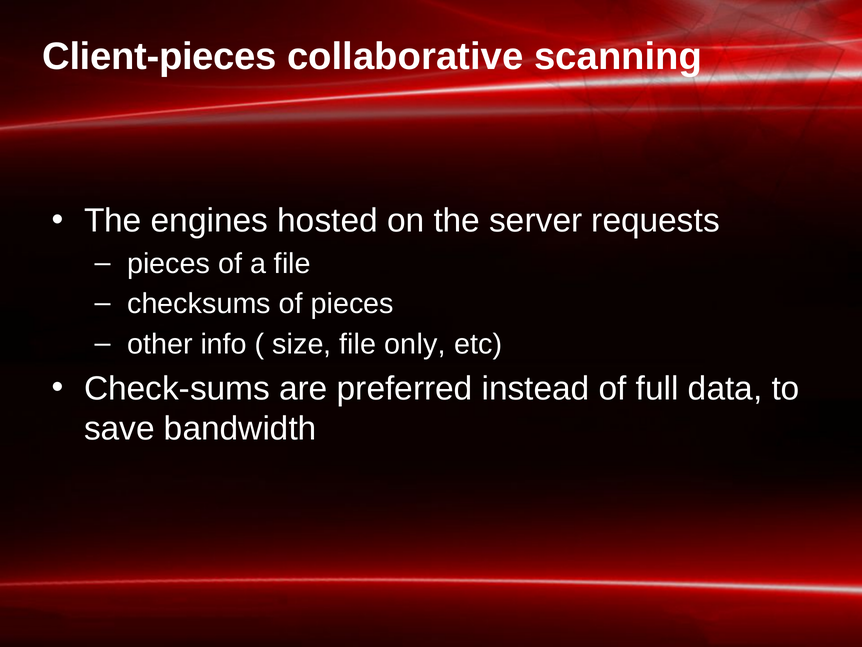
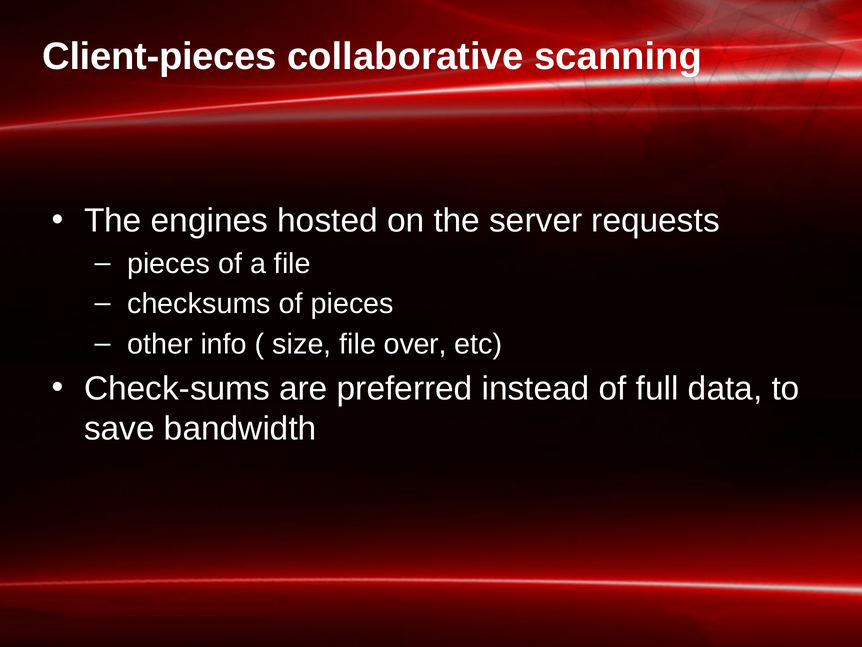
only: only -> over (415, 344)
